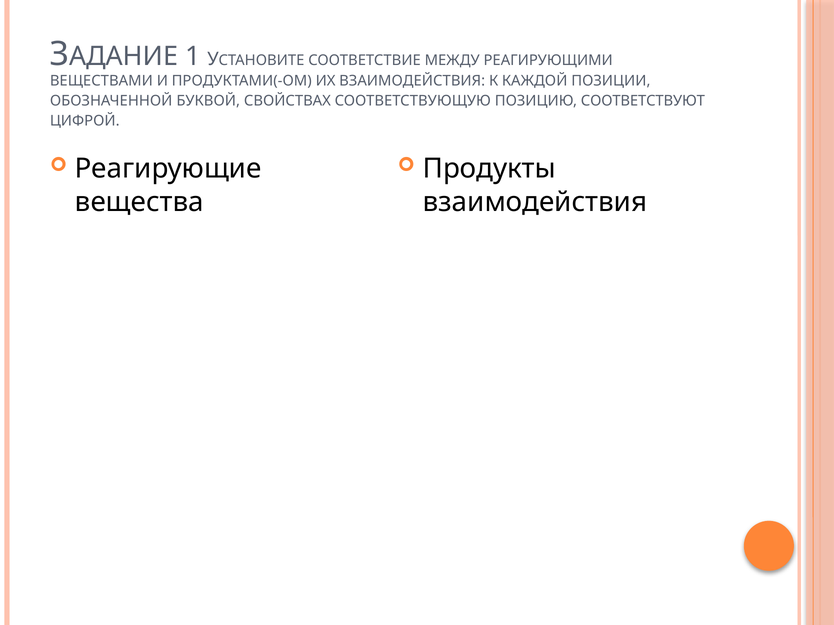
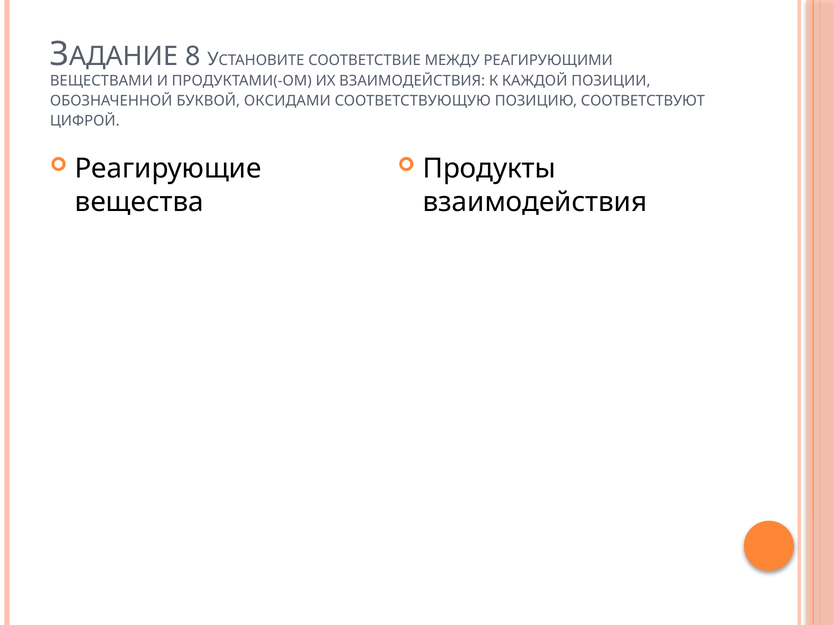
1: 1 -> 8 (193, 56)
СВОЙСТВАХ: СВОЙСТВАХ -> ОКСИДАМИ (287, 101)
